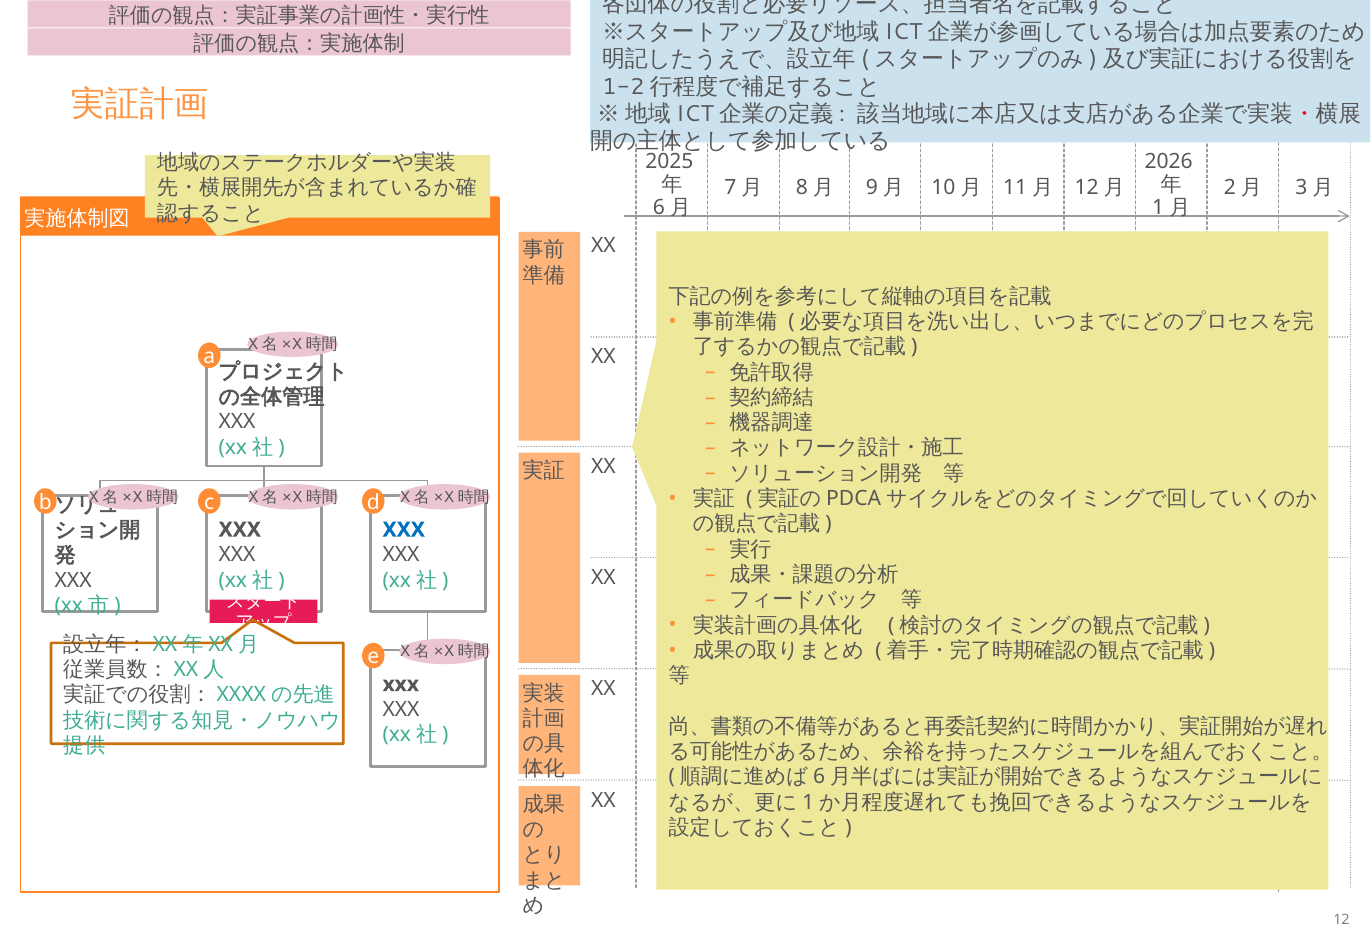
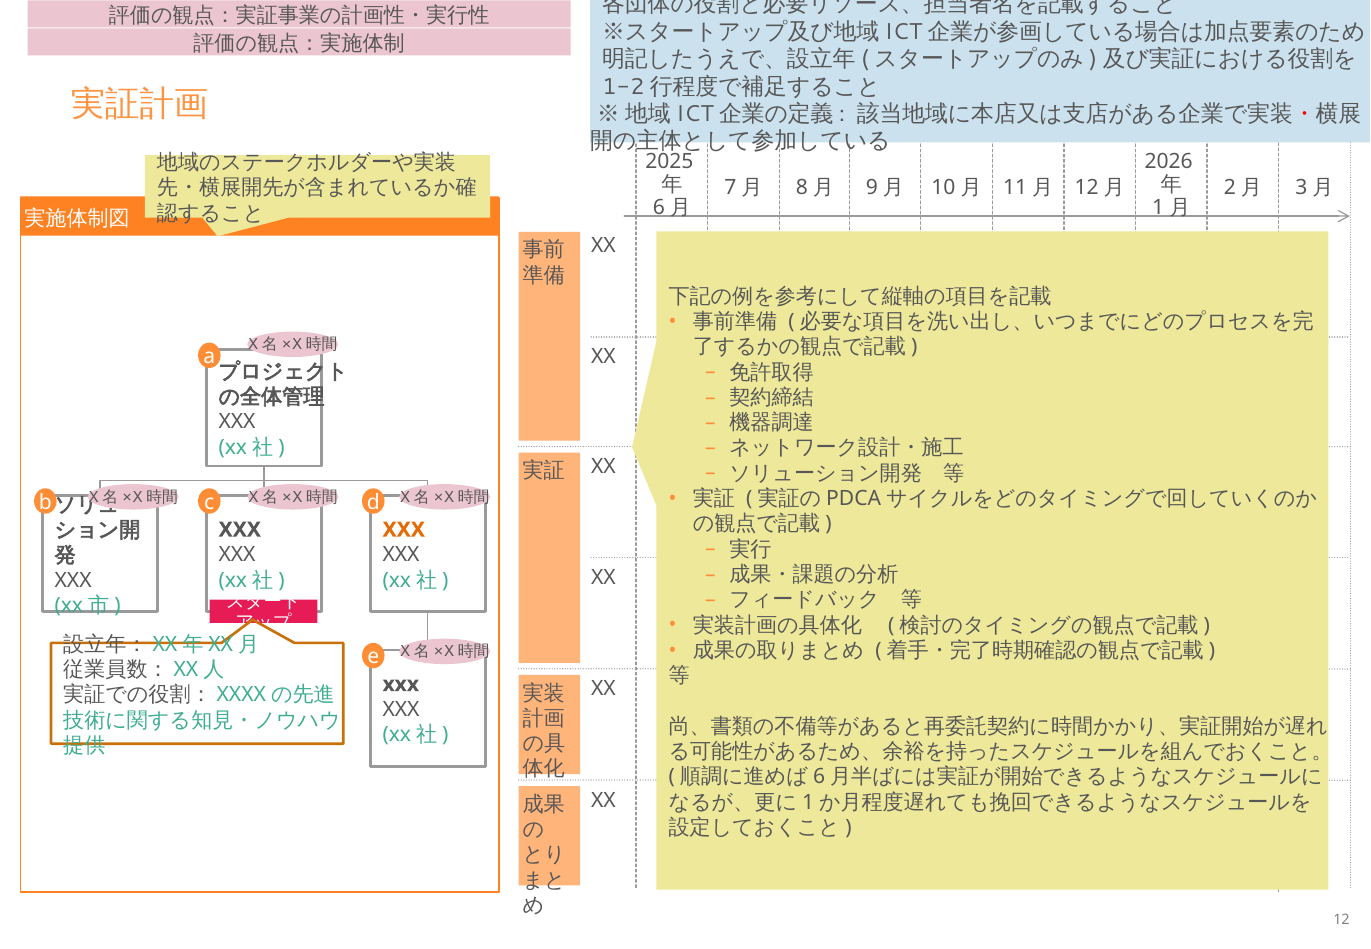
XXX colour: blue -> orange (404, 530)
